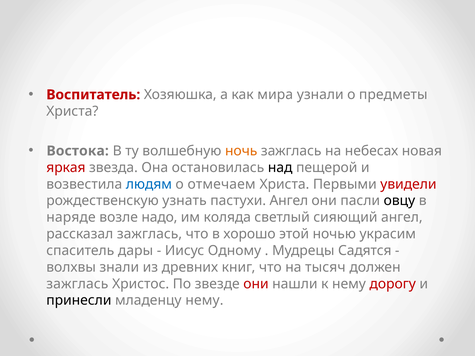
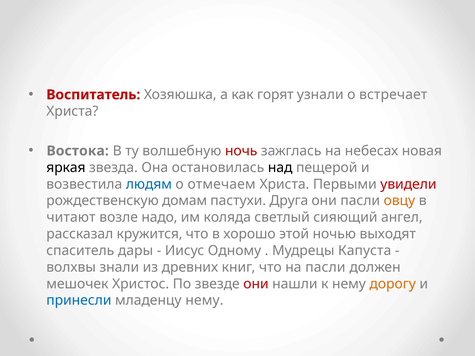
мира: мира -> горят (275, 95)
предметы: предметы -> встречает (393, 95)
ночь colour: orange -> red (241, 151)
яркая colour: red -> black (66, 168)
узнать: узнать -> домам (185, 201)
пастухи Ангел: Ангел -> Друга (289, 201)
овцу colour: black -> orange (399, 201)
наряде: наряде -> читают (71, 217)
рассказал зажглась: зажглась -> кружится (150, 234)
украсим: украсим -> выходят (388, 234)
Садятся: Садятся -> Капуста (365, 251)
на тысяч: тысяч -> пасли (325, 267)
зажглась: зажглась -> мешочек (77, 284)
дорогу colour: red -> orange (393, 284)
принесли colour: black -> blue (79, 301)
